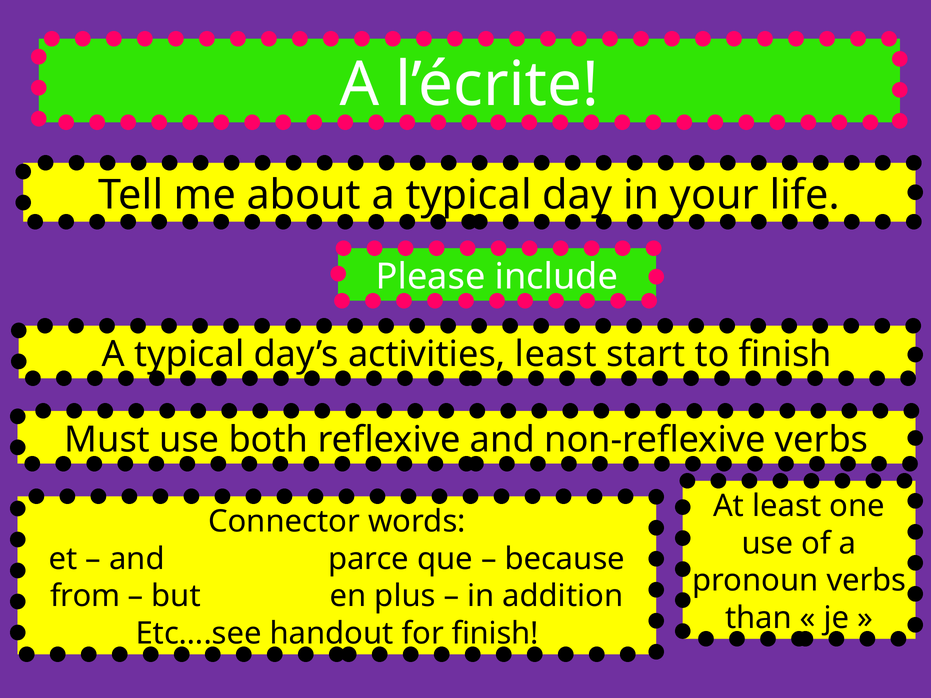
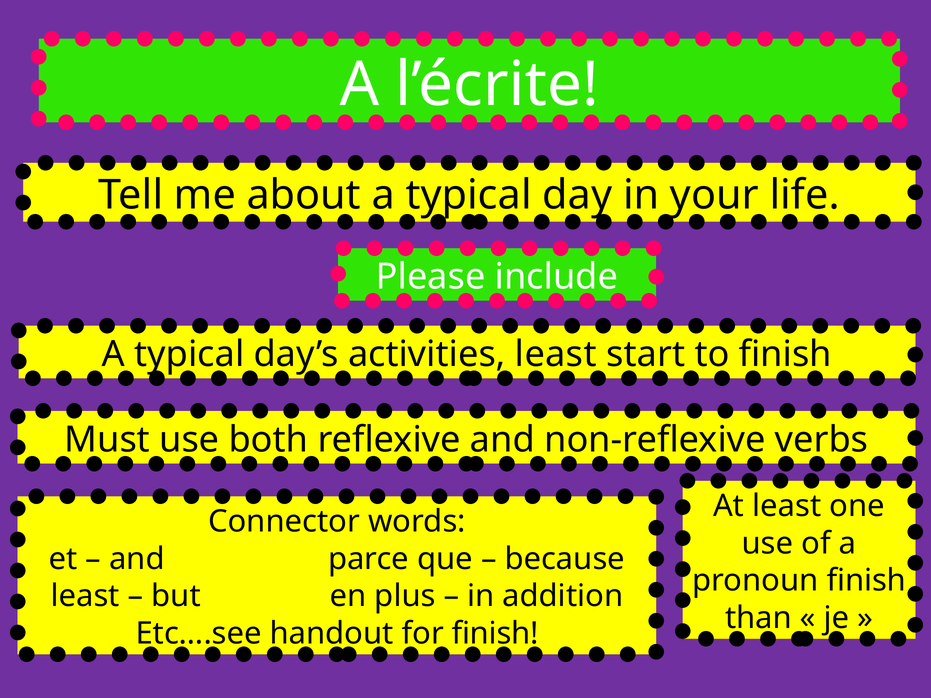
pronoun verbs: verbs -> finish (866, 581)
from: from -> least (85, 596)
